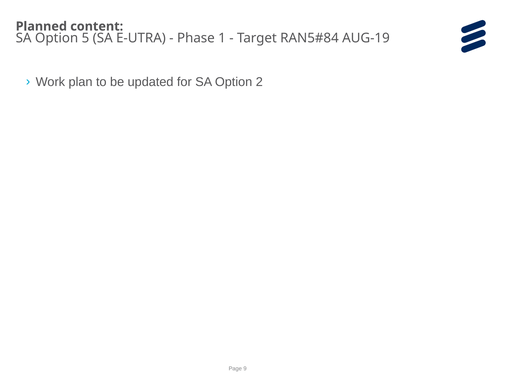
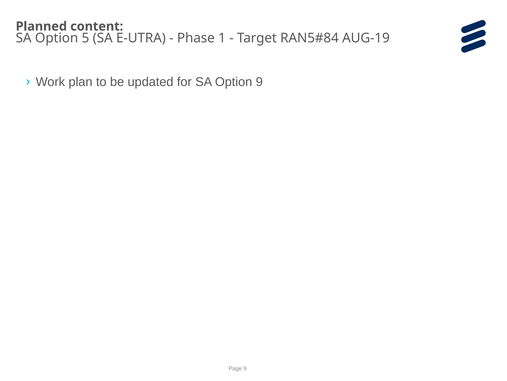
Option 2: 2 -> 9 (259, 82)
